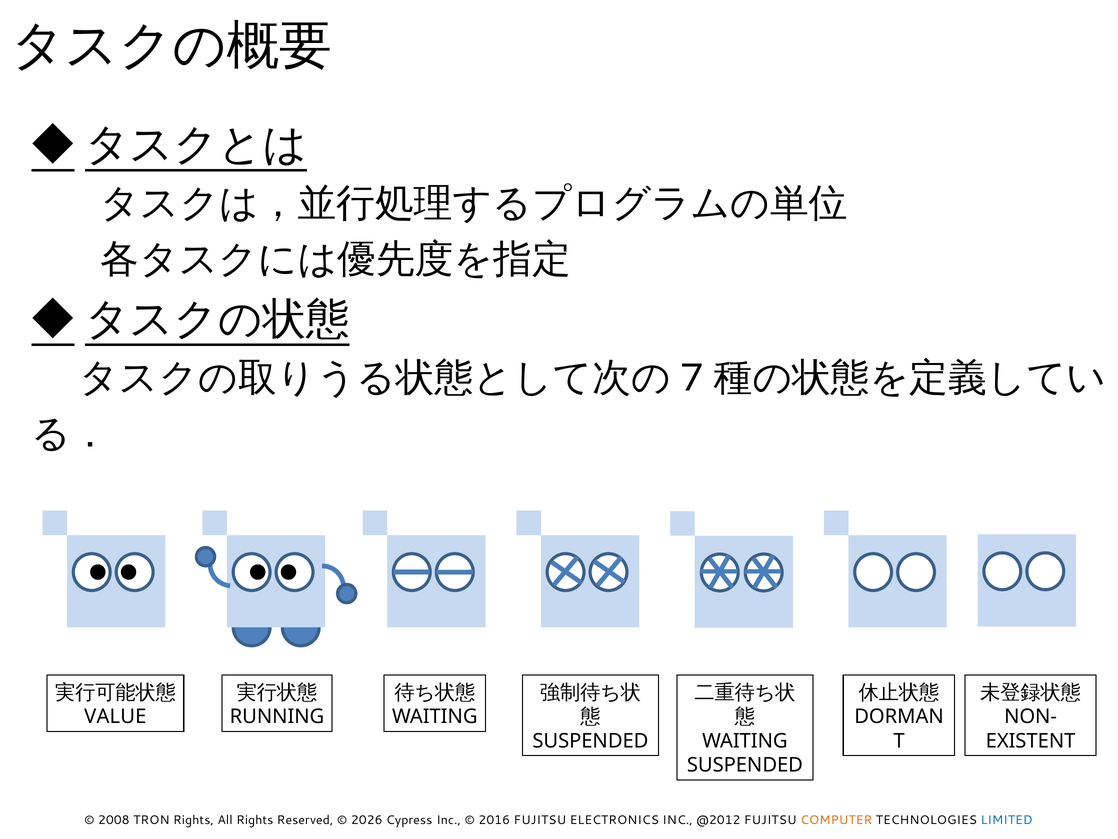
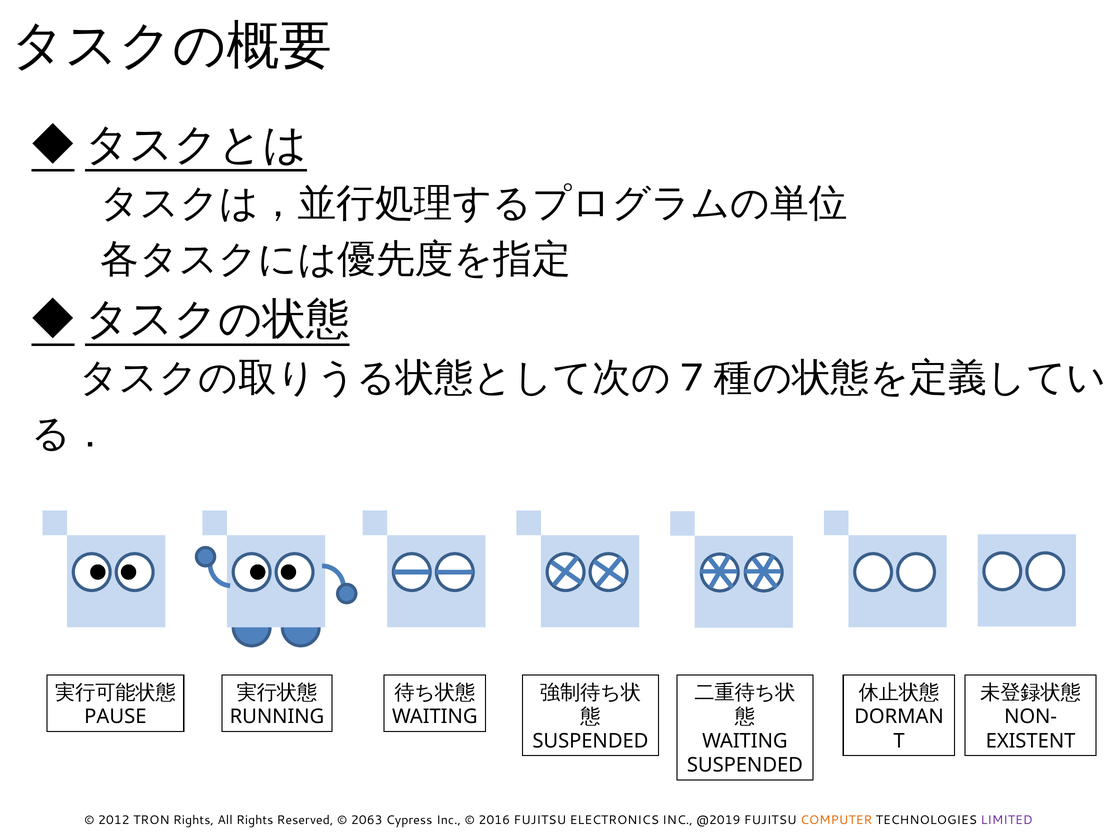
VALUE: VALUE -> PAUSE (115, 716)
2008: 2008 -> 2012 (114, 820)
2026: 2026 -> 2063 (367, 820)
@2012: @2012 -> @2019 (718, 820)
LIMITED colour: blue -> purple (1007, 820)
